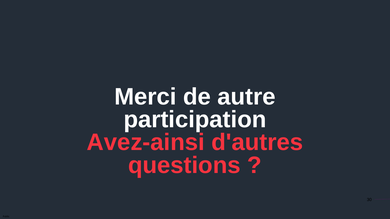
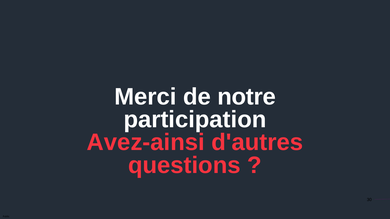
autre: autre -> notre (247, 97)
